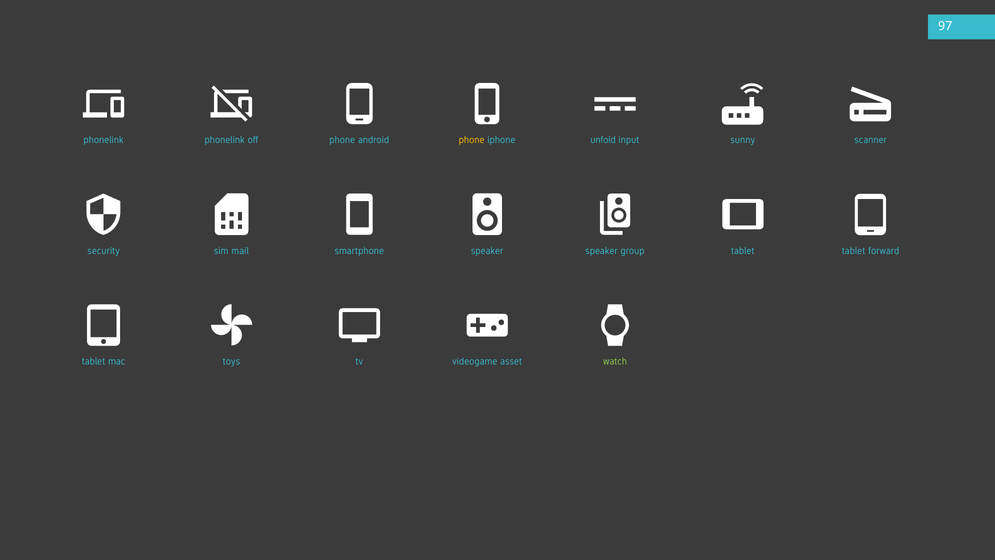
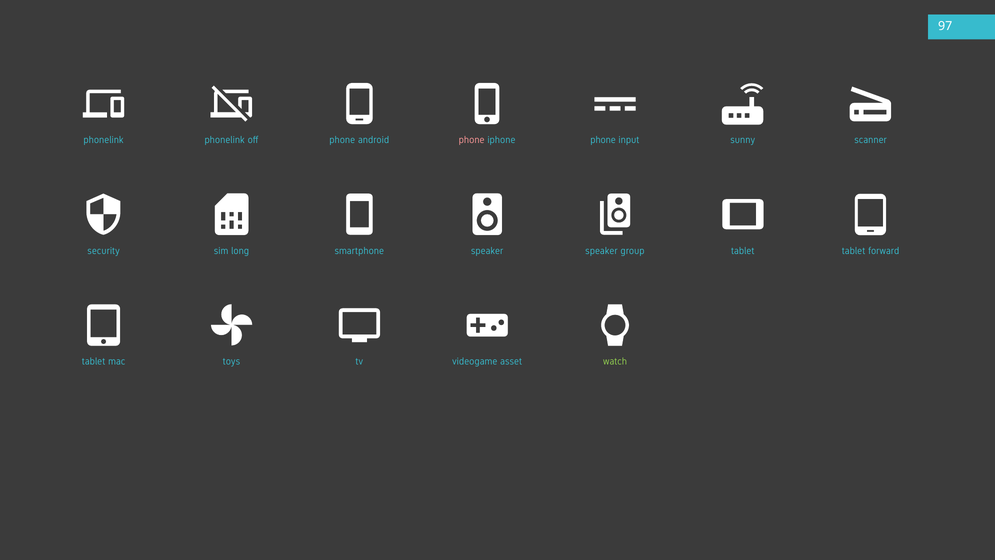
phone colour: yellow -> pink (472, 140)
iphone unfold: unfold -> phone (603, 140)
mail: mail -> long (240, 251)
